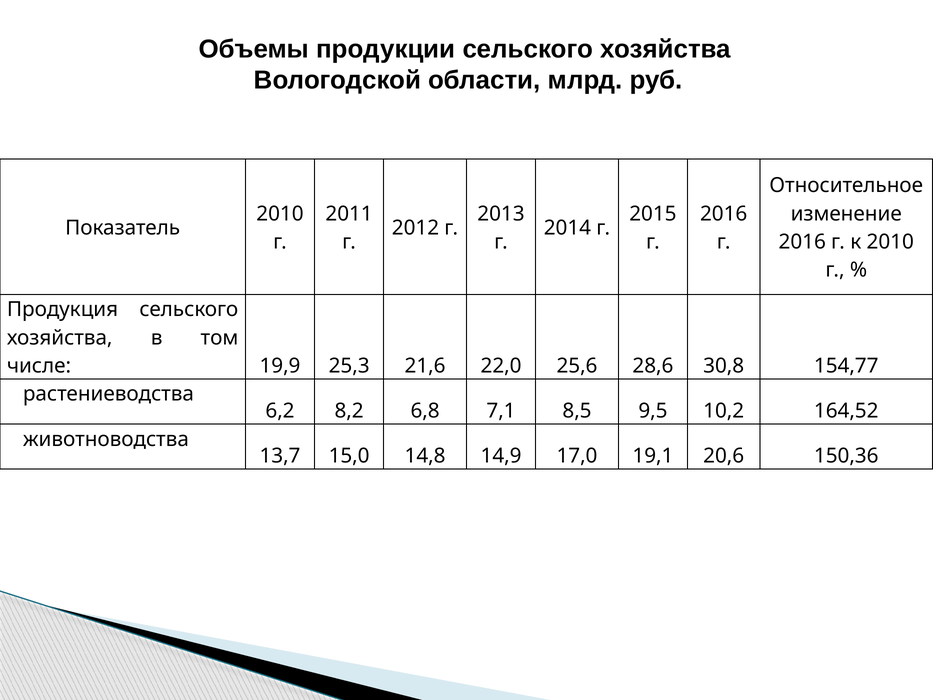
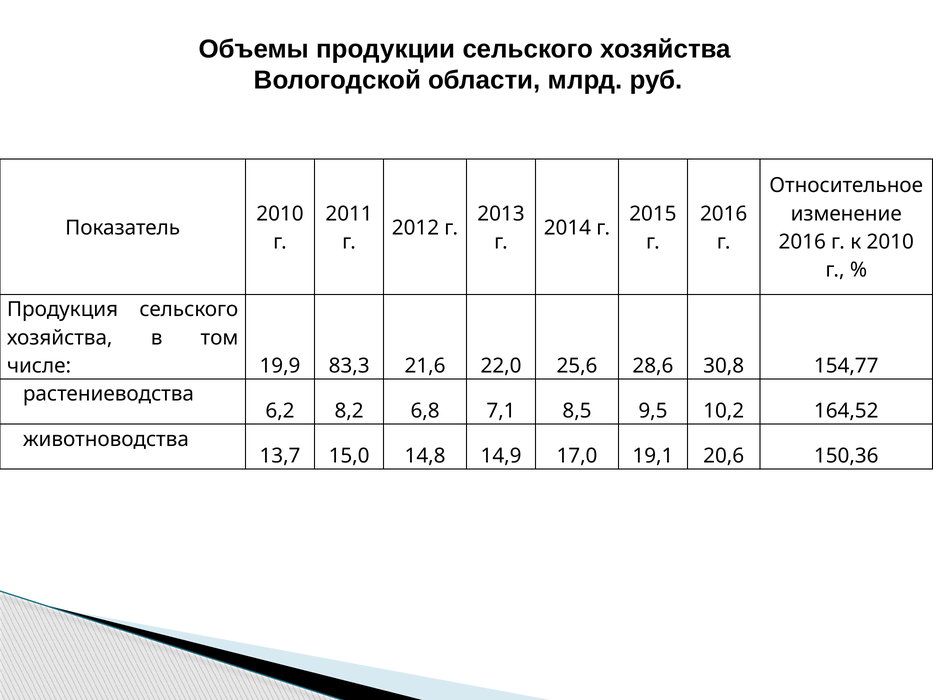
25,3: 25,3 -> 83,3 (349, 366)
